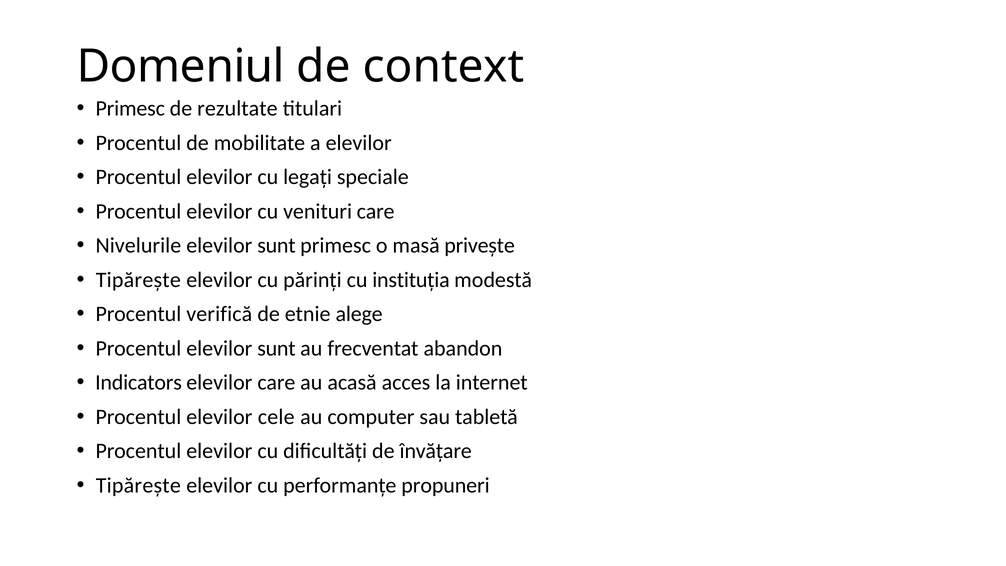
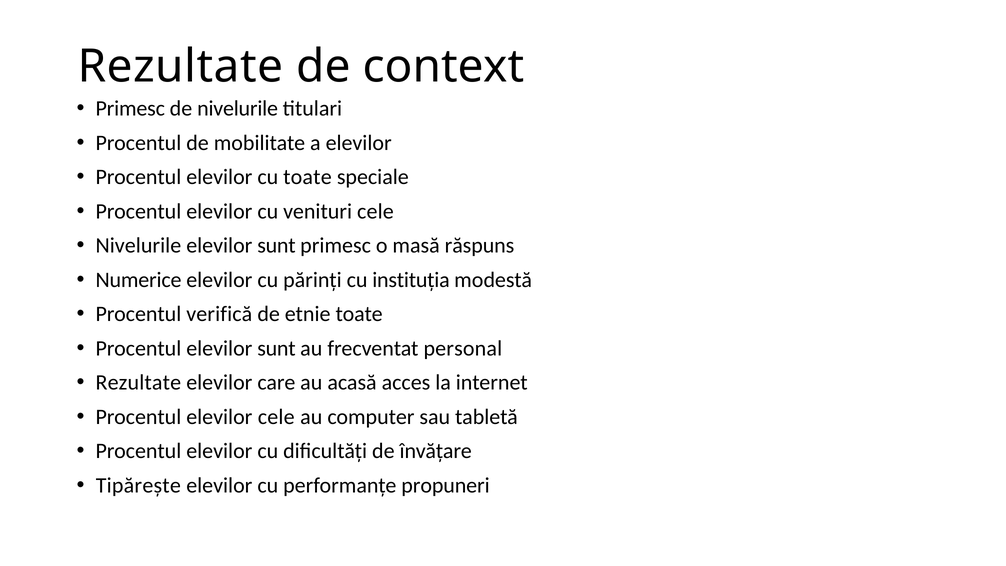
Domeniul: Domeniul -> Rezultate (180, 67)
de rezultate: rezultate -> nivelurile (238, 108)
cu legați: legați -> toate (307, 177)
venituri care: care -> cele (375, 211)
privește: privește -> răspuns (480, 245)
Tipărește: Tipărește -> Numerice (139, 280)
etnie alege: alege -> toate (359, 314)
abandon: abandon -> personal (463, 348)
Indicators: Indicators -> Rezultate (138, 382)
